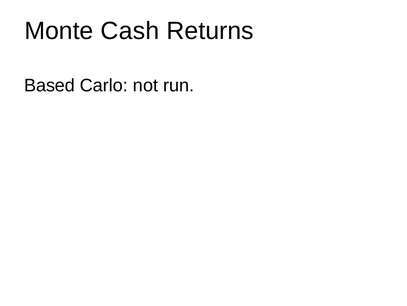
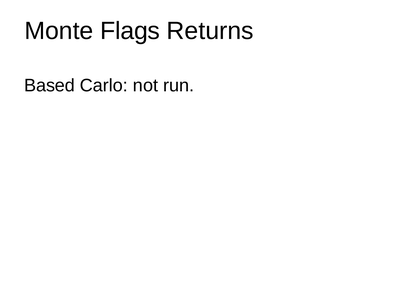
Cash: Cash -> Flags (130, 31)
